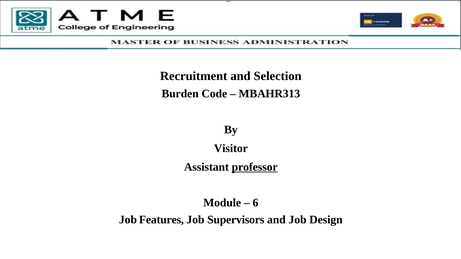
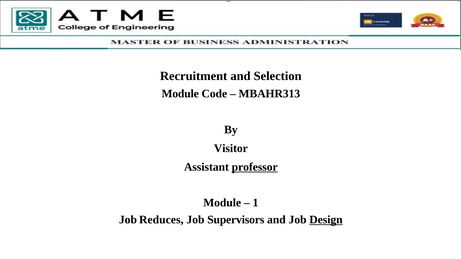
Burden: Burden -> Module (180, 94)
6: 6 -> 1 (256, 203)
Features: Features -> Reduces (161, 220)
Design underline: none -> present (326, 220)
